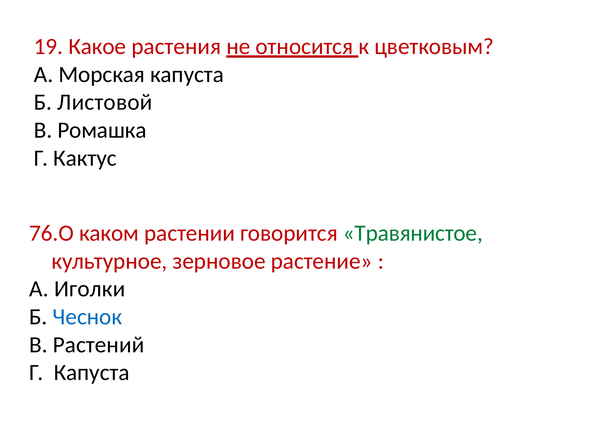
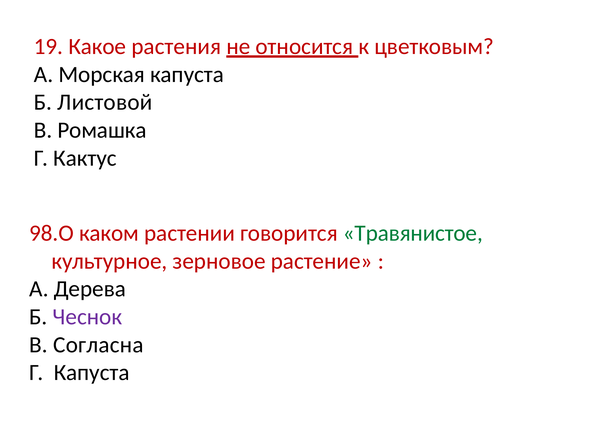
76.О: 76.О -> 98.О (52, 233)
Иголки: Иголки -> Дерева (90, 289)
Чеснок colour: blue -> purple (87, 317)
Растений: Растений -> Согласна (98, 345)
